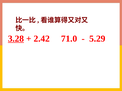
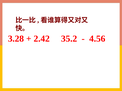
3.28 underline: present -> none (16, 39)
71.0: 71.0 -> 35.2 (69, 39)
5.29: 5.29 -> 4.56 (97, 39)
